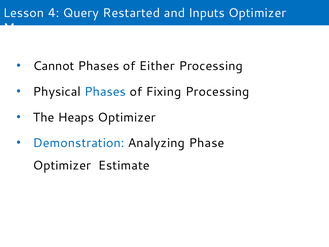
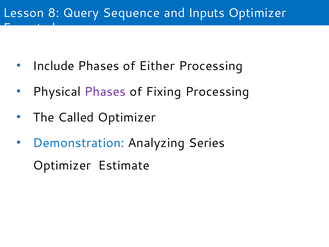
4: 4 -> 8 (54, 13)
Restarted: Restarted -> Sequence (131, 13)
Manager: Manager -> Executed (29, 28)
Cannot: Cannot -> Include (54, 66)
Phases colour: blue -> purple (105, 92)
Heaps: Heaps -> Called (76, 117)
Phase: Phase -> Series (207, 143)
